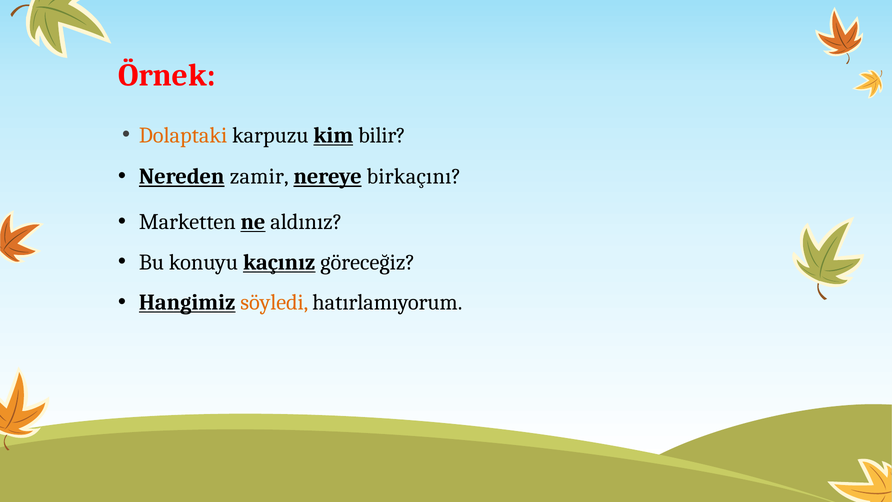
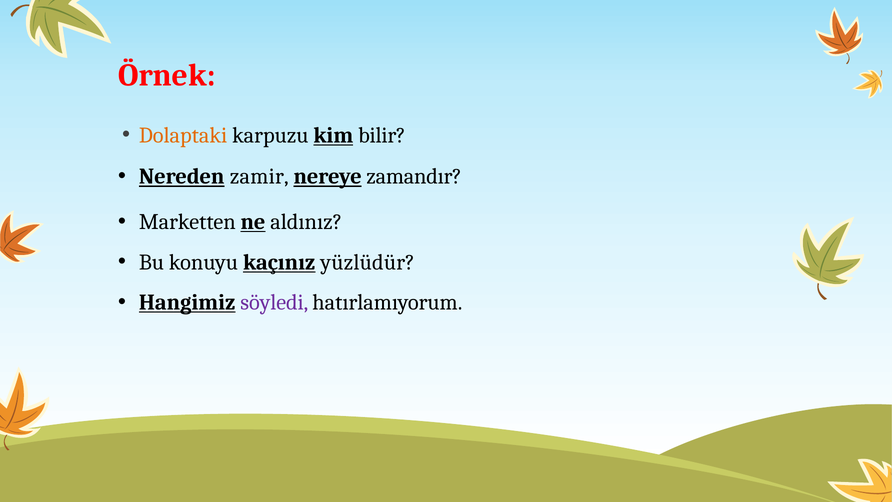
birkaçını: birkaçını -> zamandır (414, 177)
göreceğiz: göreceğiz -> yüzlüdür (368, 262)
söyledi colour: orange -> purple (274, 302)
